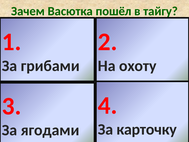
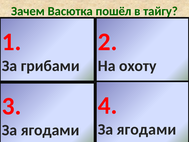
карточку: карточку -> ягодами (146, 129)
